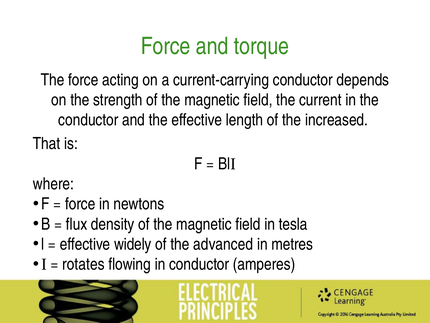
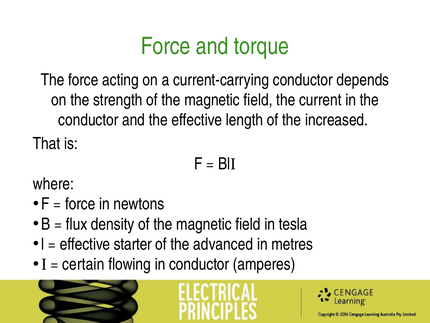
widely: widely -> starter (133, 244)
rotates: rotates -> certain (83, 264)
